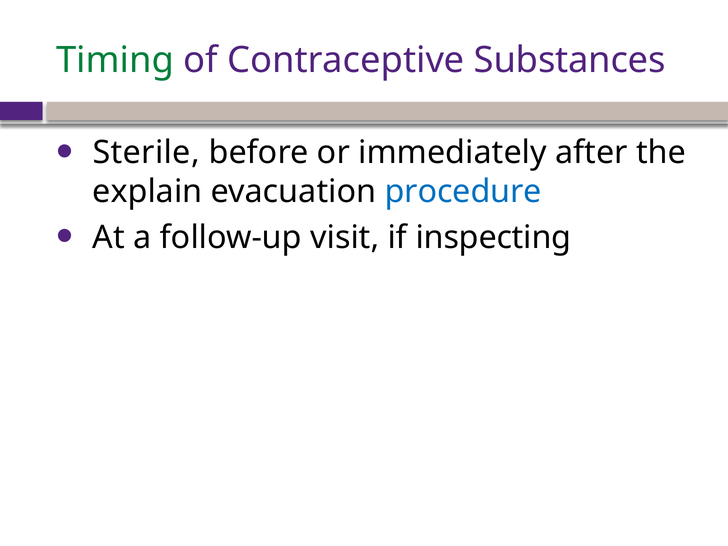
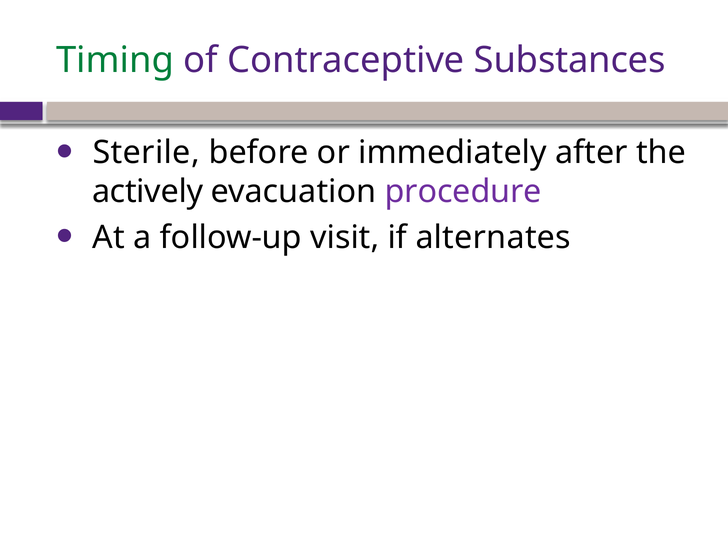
explain: explain -> actively (148, 192)
procedure colour: blue -> purple (463, 192)
inspecting: inspecting -> alternates (493, 237)
